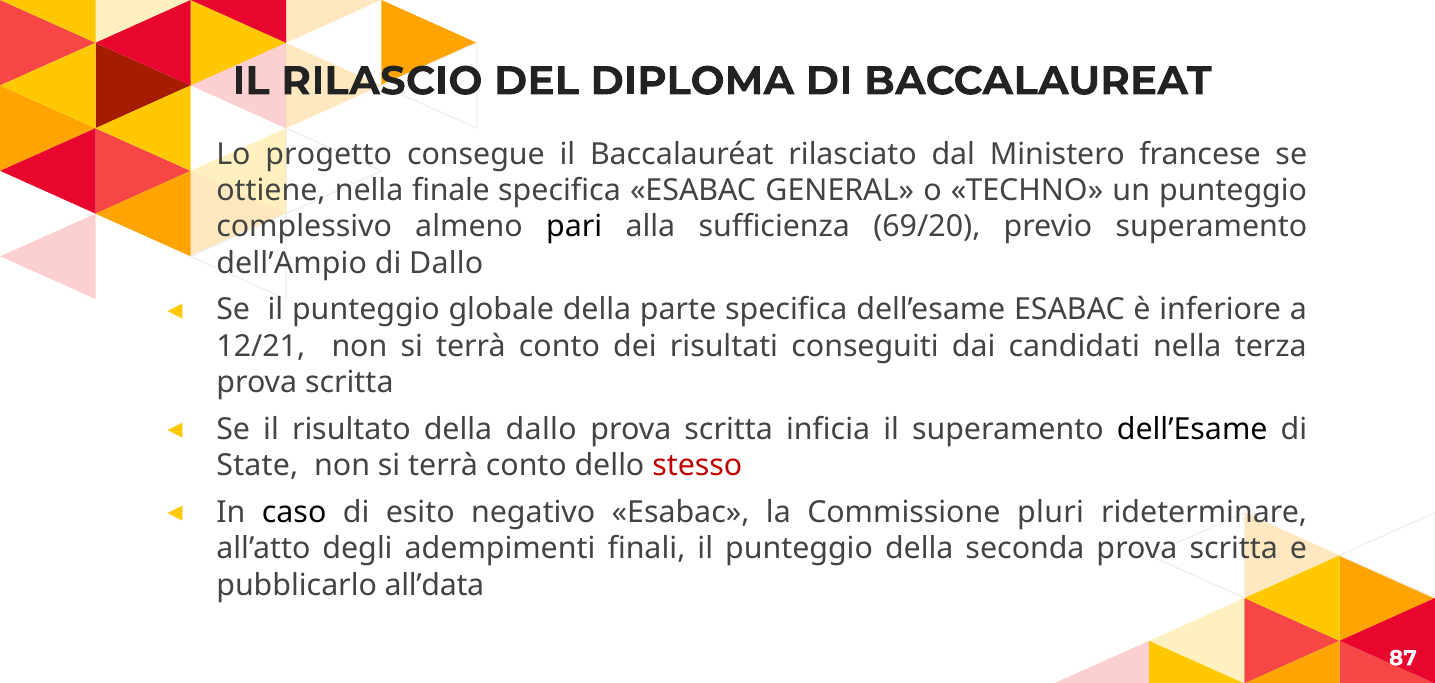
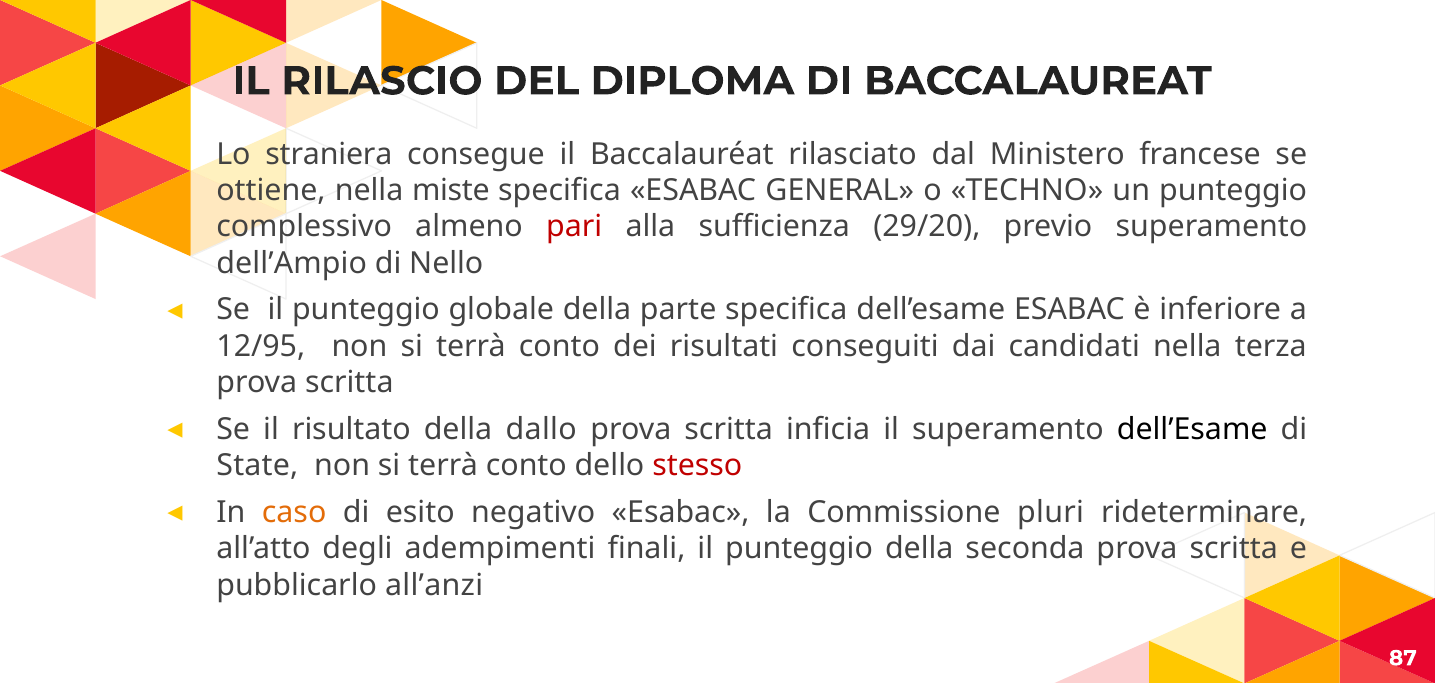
progetto: progetto -> straniera (329, 154)
finale: finale -> miste (451, 191)
pari colour: black -> red (574, 227)
69/20: 69/20 -> 29/20 (927, 227)
di Dallo: Dallo -> Nello (446, 263)
12/21: 12/21 -> 12/95 (261, 346)
caso colour: black -> orange (294, 513)
all’data: all’data -> all’anzi (434, 585)
